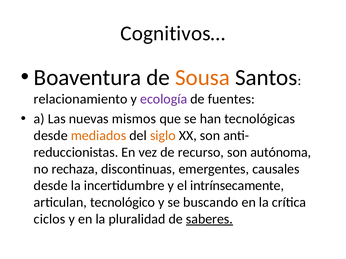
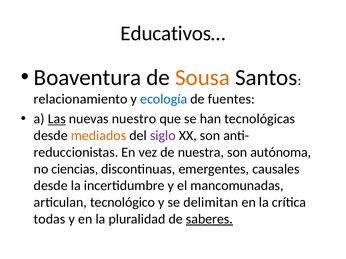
Cognitivos…: Cognitivos… -> Educativos… (173, 33)
ecología colour: purple -> blue (164, 99)
Las underline: none -> present (57, 119)
mismos: mismos -> nuestro (134, 119)
siglo colour: orange -> purple (163, 136)
recurso: recurso -> nuestra (201, 153)
rechaza: rechaza -> ciencias (75, 169)
intrínsecamente: intrínsecamente -> mancomunadas (237, 186)
buscando: buscando -> delimitan (211, 203)
ciclos: ciclos -> todas (50, 219)
